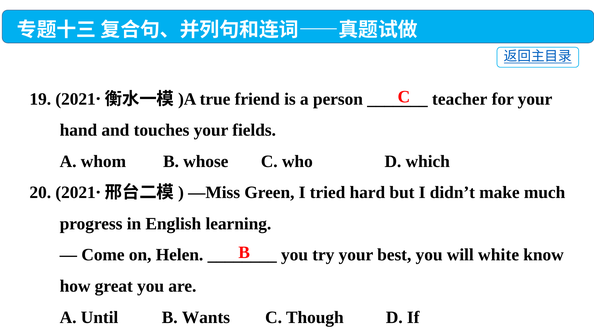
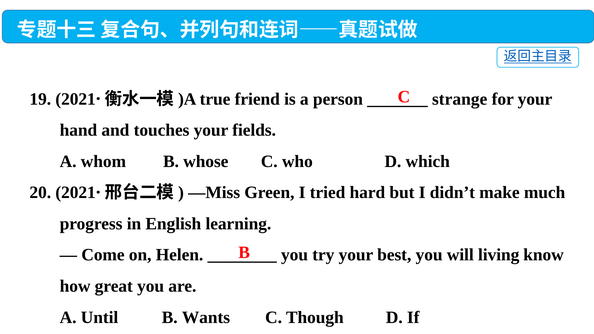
teacher: teacher -> strange (460, 99)
white: white -> living (499, 255)
